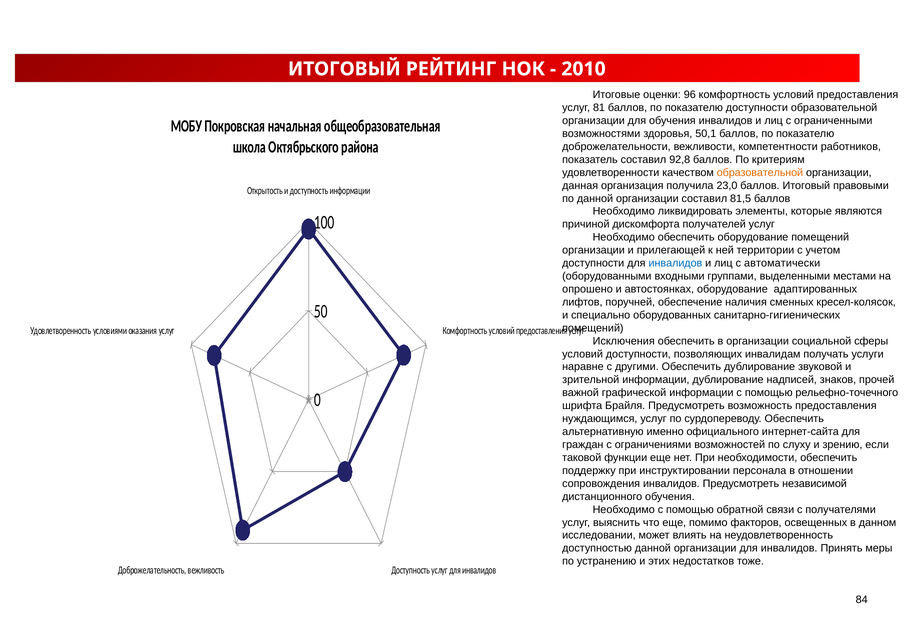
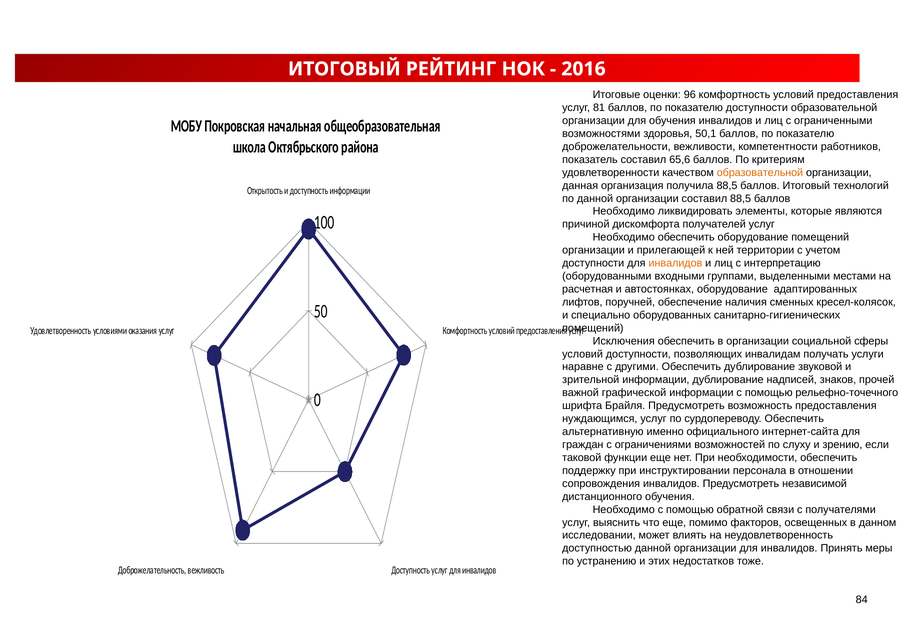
2010: 2010 -> 2016 (584, 69)
92,8: 92,8 -> 65,6 (680, 160)
получила 23,0: 23,0 -> 88,5 (727, 186)
правовыми: правовыми -> технологий (861, 186)
составил 81,5: 81,5 -> 88,5 (741, 198)
инвалидов colour: blue -> orange (675, 263)
автоматически: автоматически -> интерпретацию (782, 263)
опрошено: опрошено -> расчетная (588, 289)
